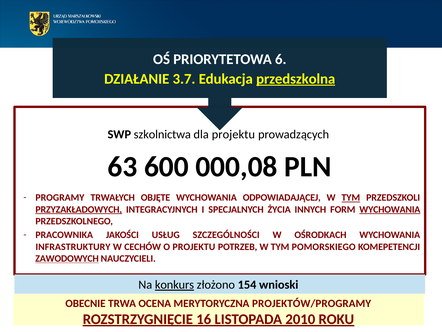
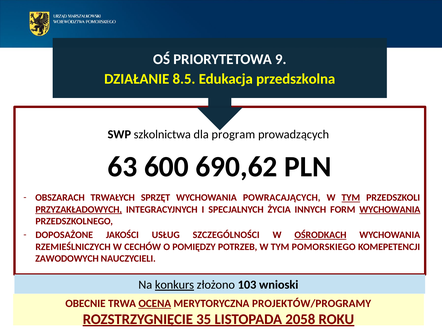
6: 6 -> 9 (281, 59)
3.7: 3.7 -> 8.5 (184, 79)
przedszkolna underline: present -> none (296, 79)
dla projektu: projektu -> program (233, 134)
000,08: 000,08 -> 690,62 (236, 166)
PROGRAMY: PROGRAMY -> OBSZARACH (60, 197)
OBJĘTE: OBJĘTE -> SPRZĘT (156, 197)
ODPOWIADAJĄCEJ: ODPOWIADAJĄCEJ -> POWRACAJĄCYCH (282, 197)
PRACOWNIKA: PRACOWNIKA -> DOPOSAŻONE (64, 235)
OŚRODKACH underline: none -> present (320, 235)
INFRASTRUKTURY: INFRASTRUKTURY -> RZEMIEŚLNICZYCH (73, 246)
O PROJEKTU: PROJEKTU -> POMIĘDZY (194, 246)
ZAWODOWYCH underline: present -> none (67, 258)
154: 154 -> 103 (247, 284)
OCENA underline: none -> present (155, 303)
16: 16 -> 35 (204, 319)
2010: 2010 -> 2058 (300, 319)
